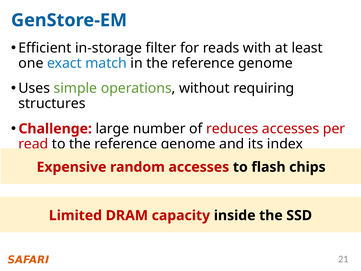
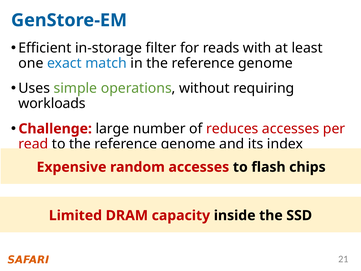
structures: structures -> workloads (52, 103)
